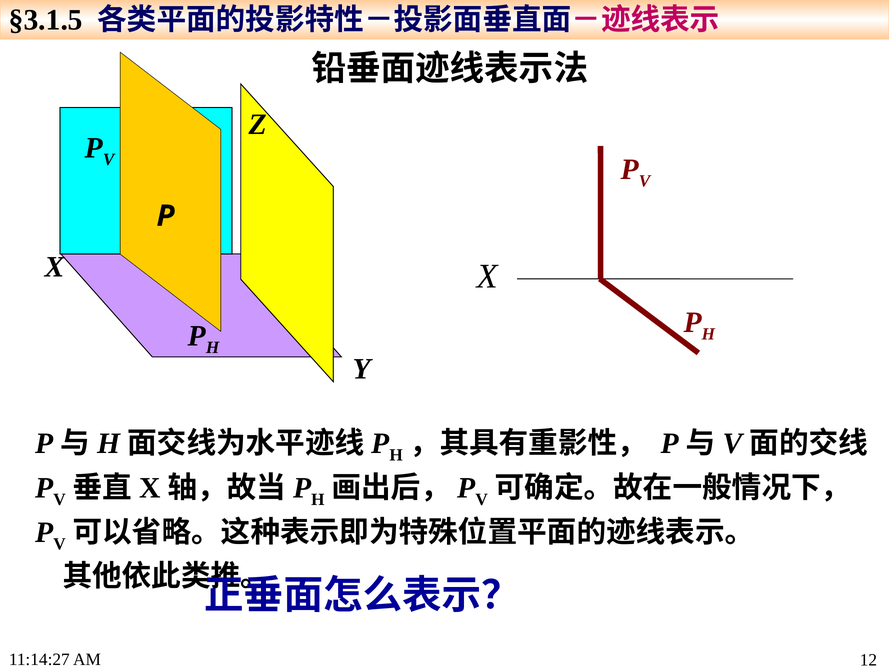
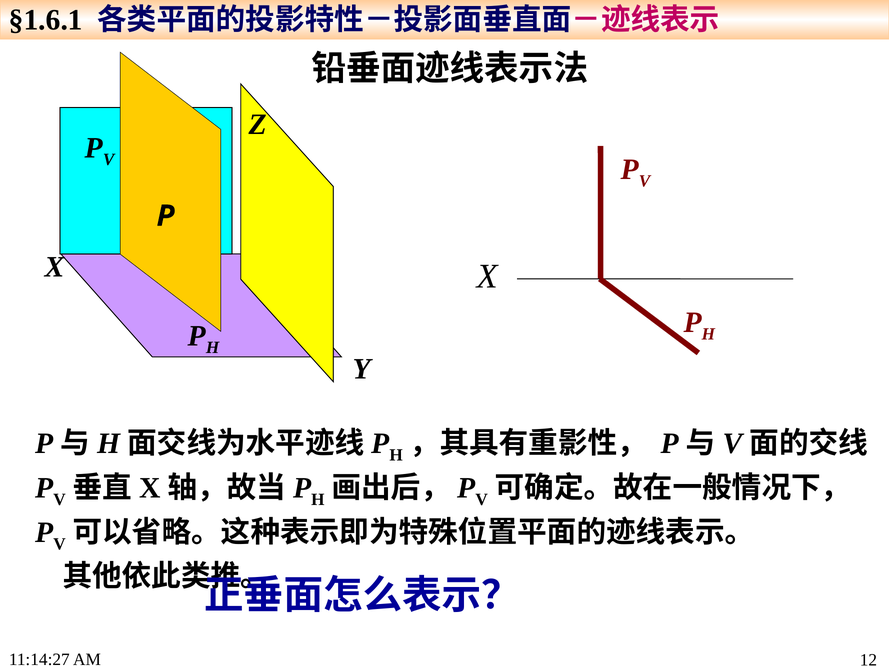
§3.1.5: §3.1.5 -> §1.6.1 (46, 20)
